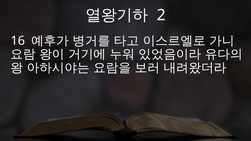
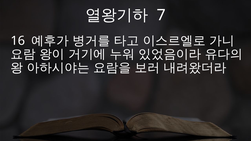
2: 2 -> 7 (161, 15)
